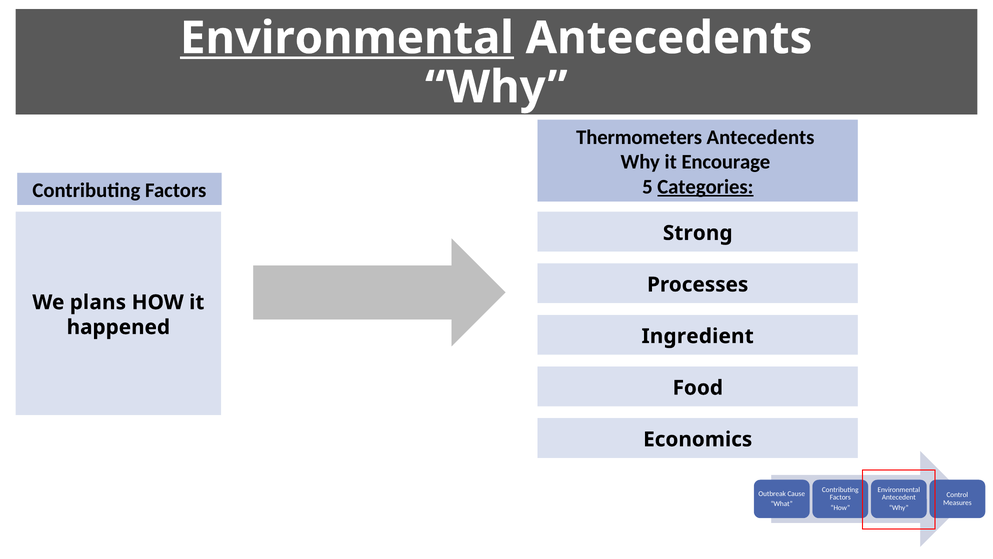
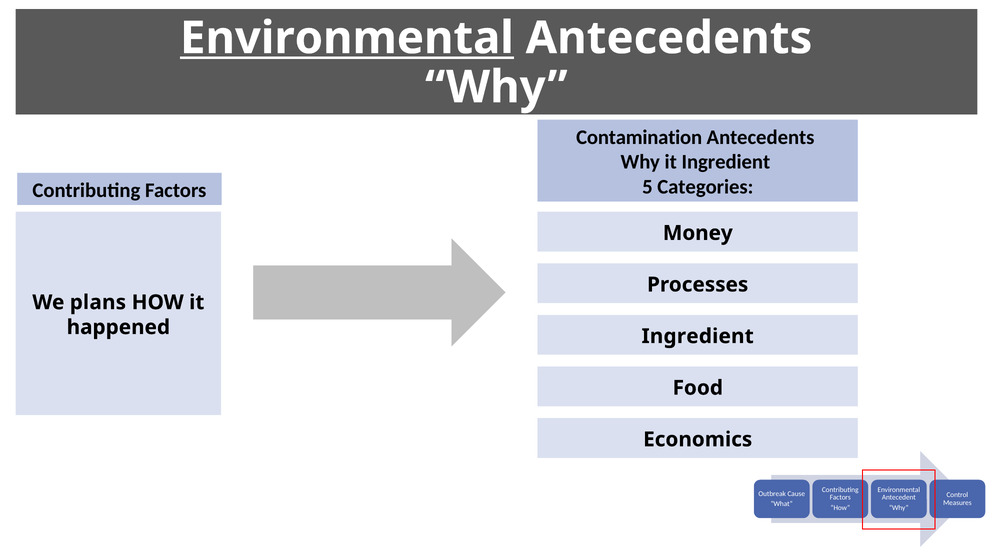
Thermometers: Thermometers -> Contamination (639, 137)
it Encourage: Encourage -> Ingredient (726, 162)
Categories underline: present -> none (705, 187)
Strong: Strong -> Money (698, 233)
